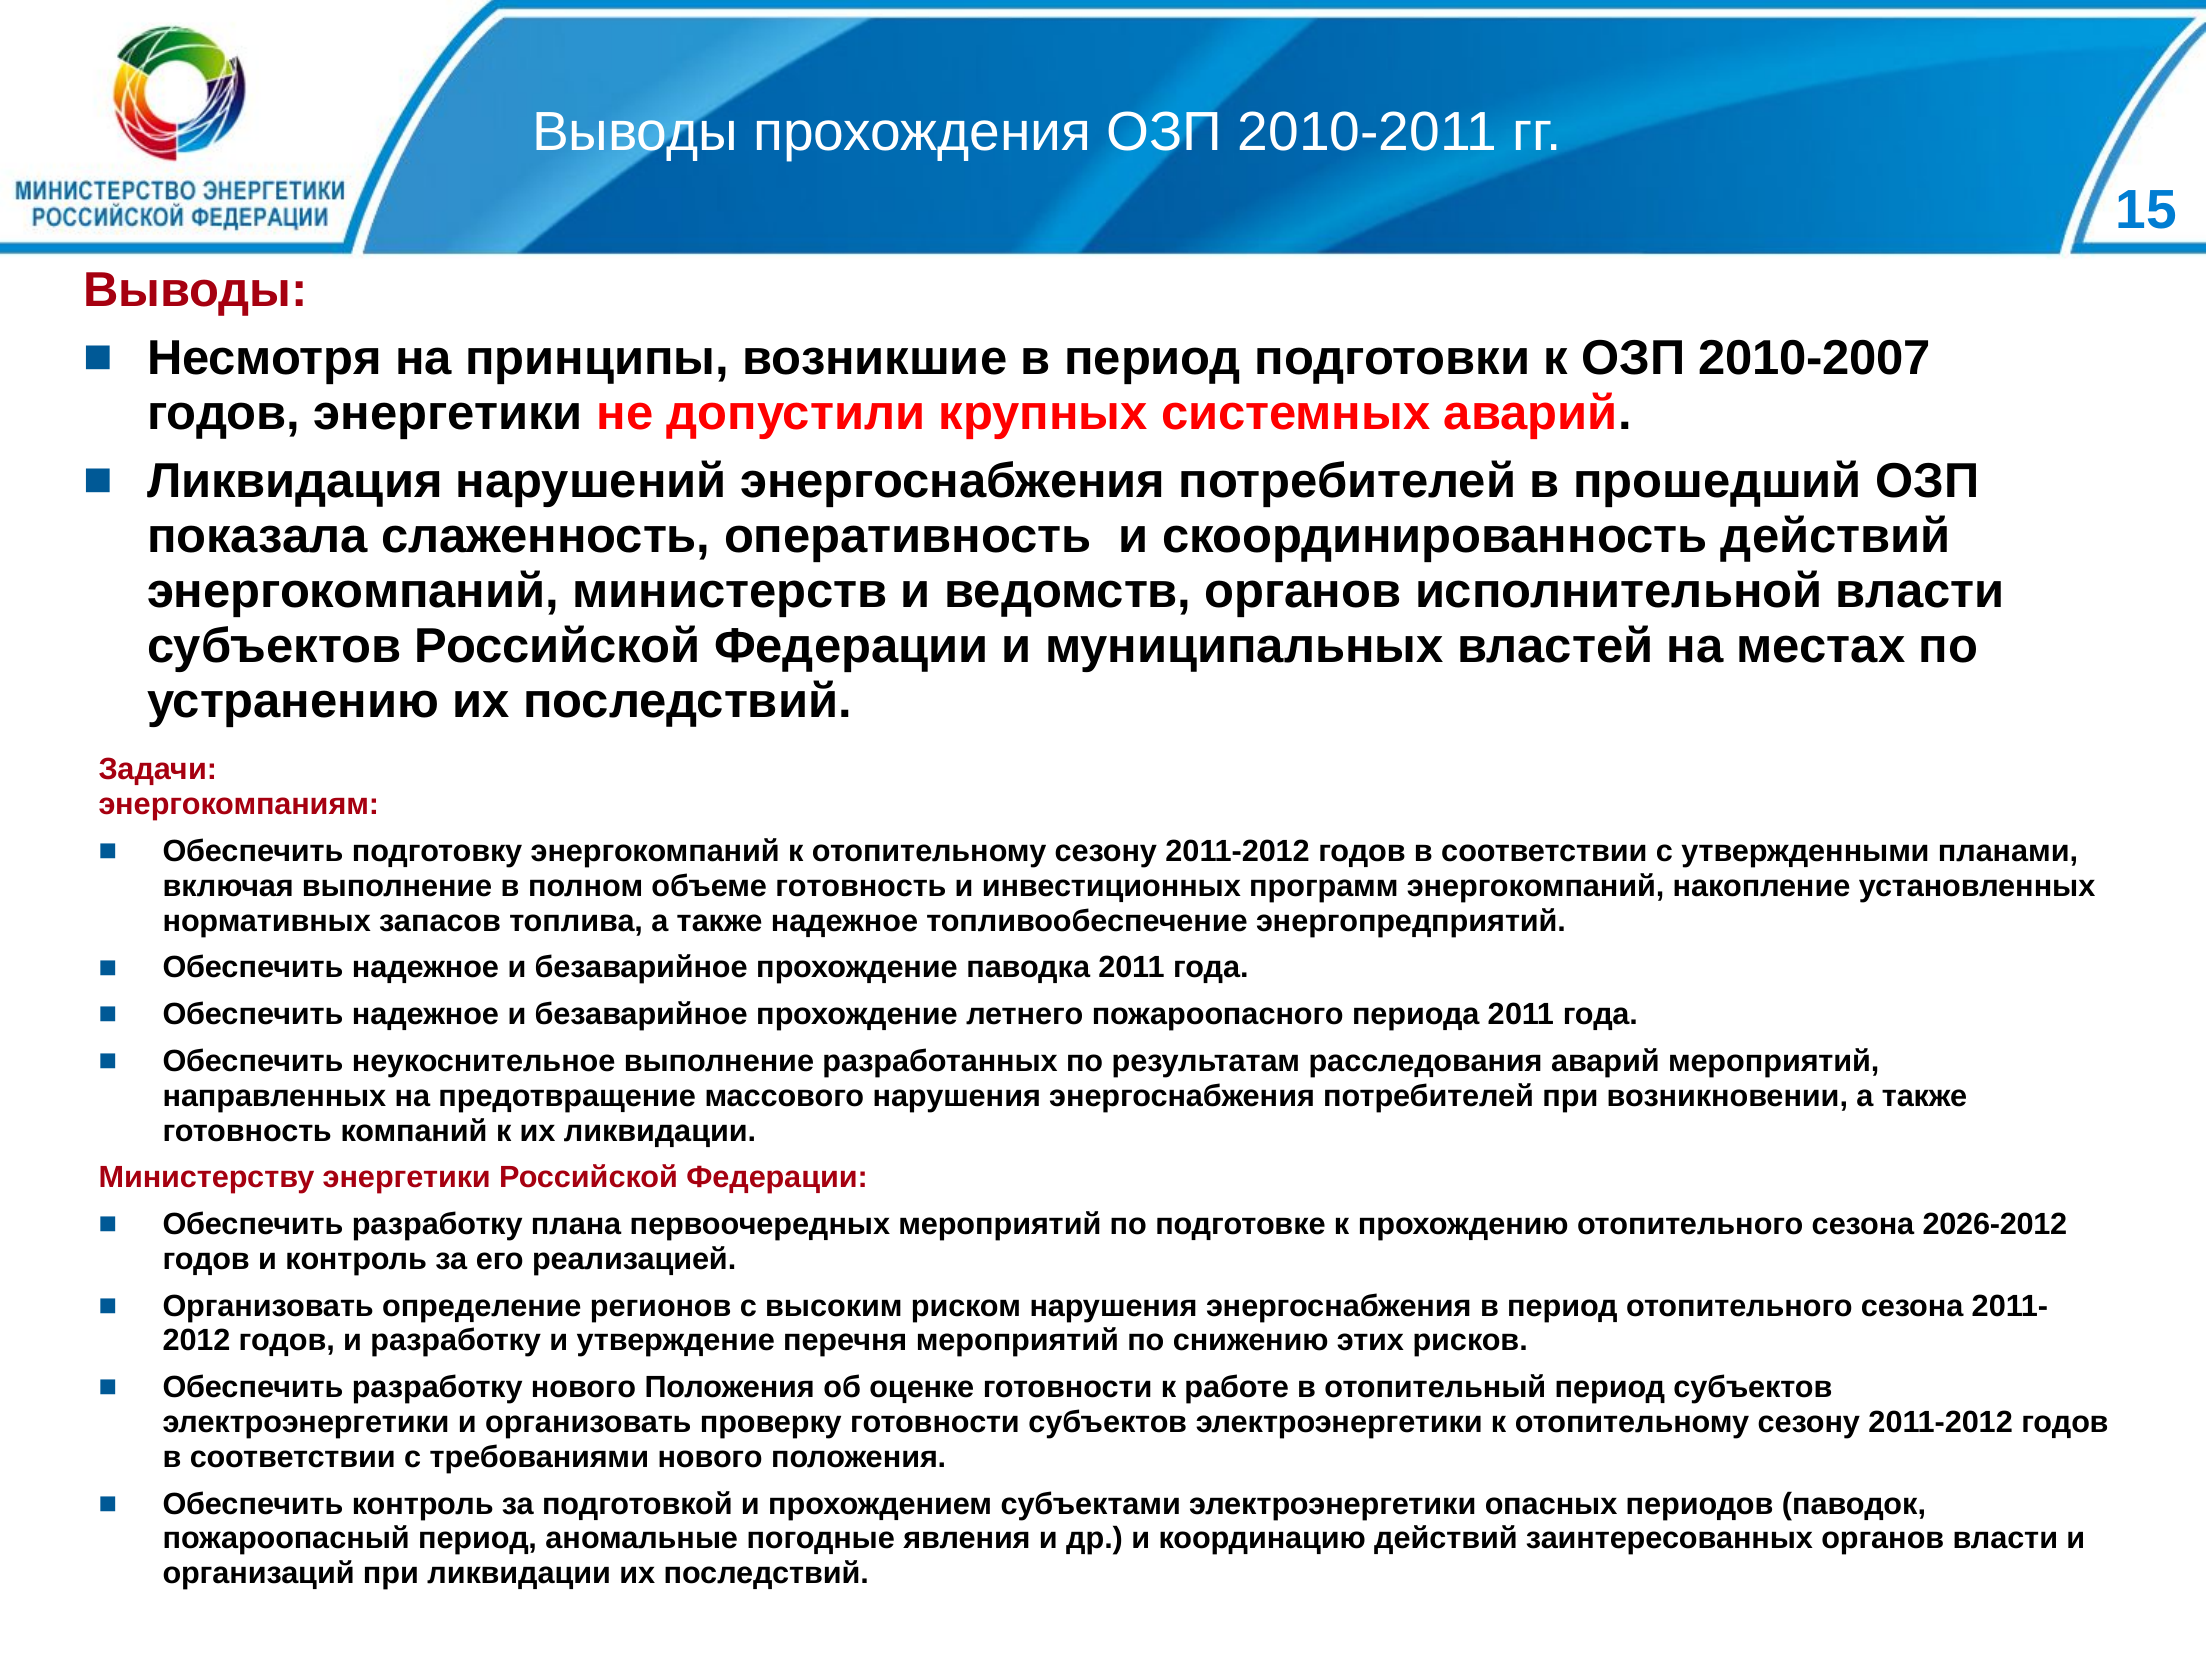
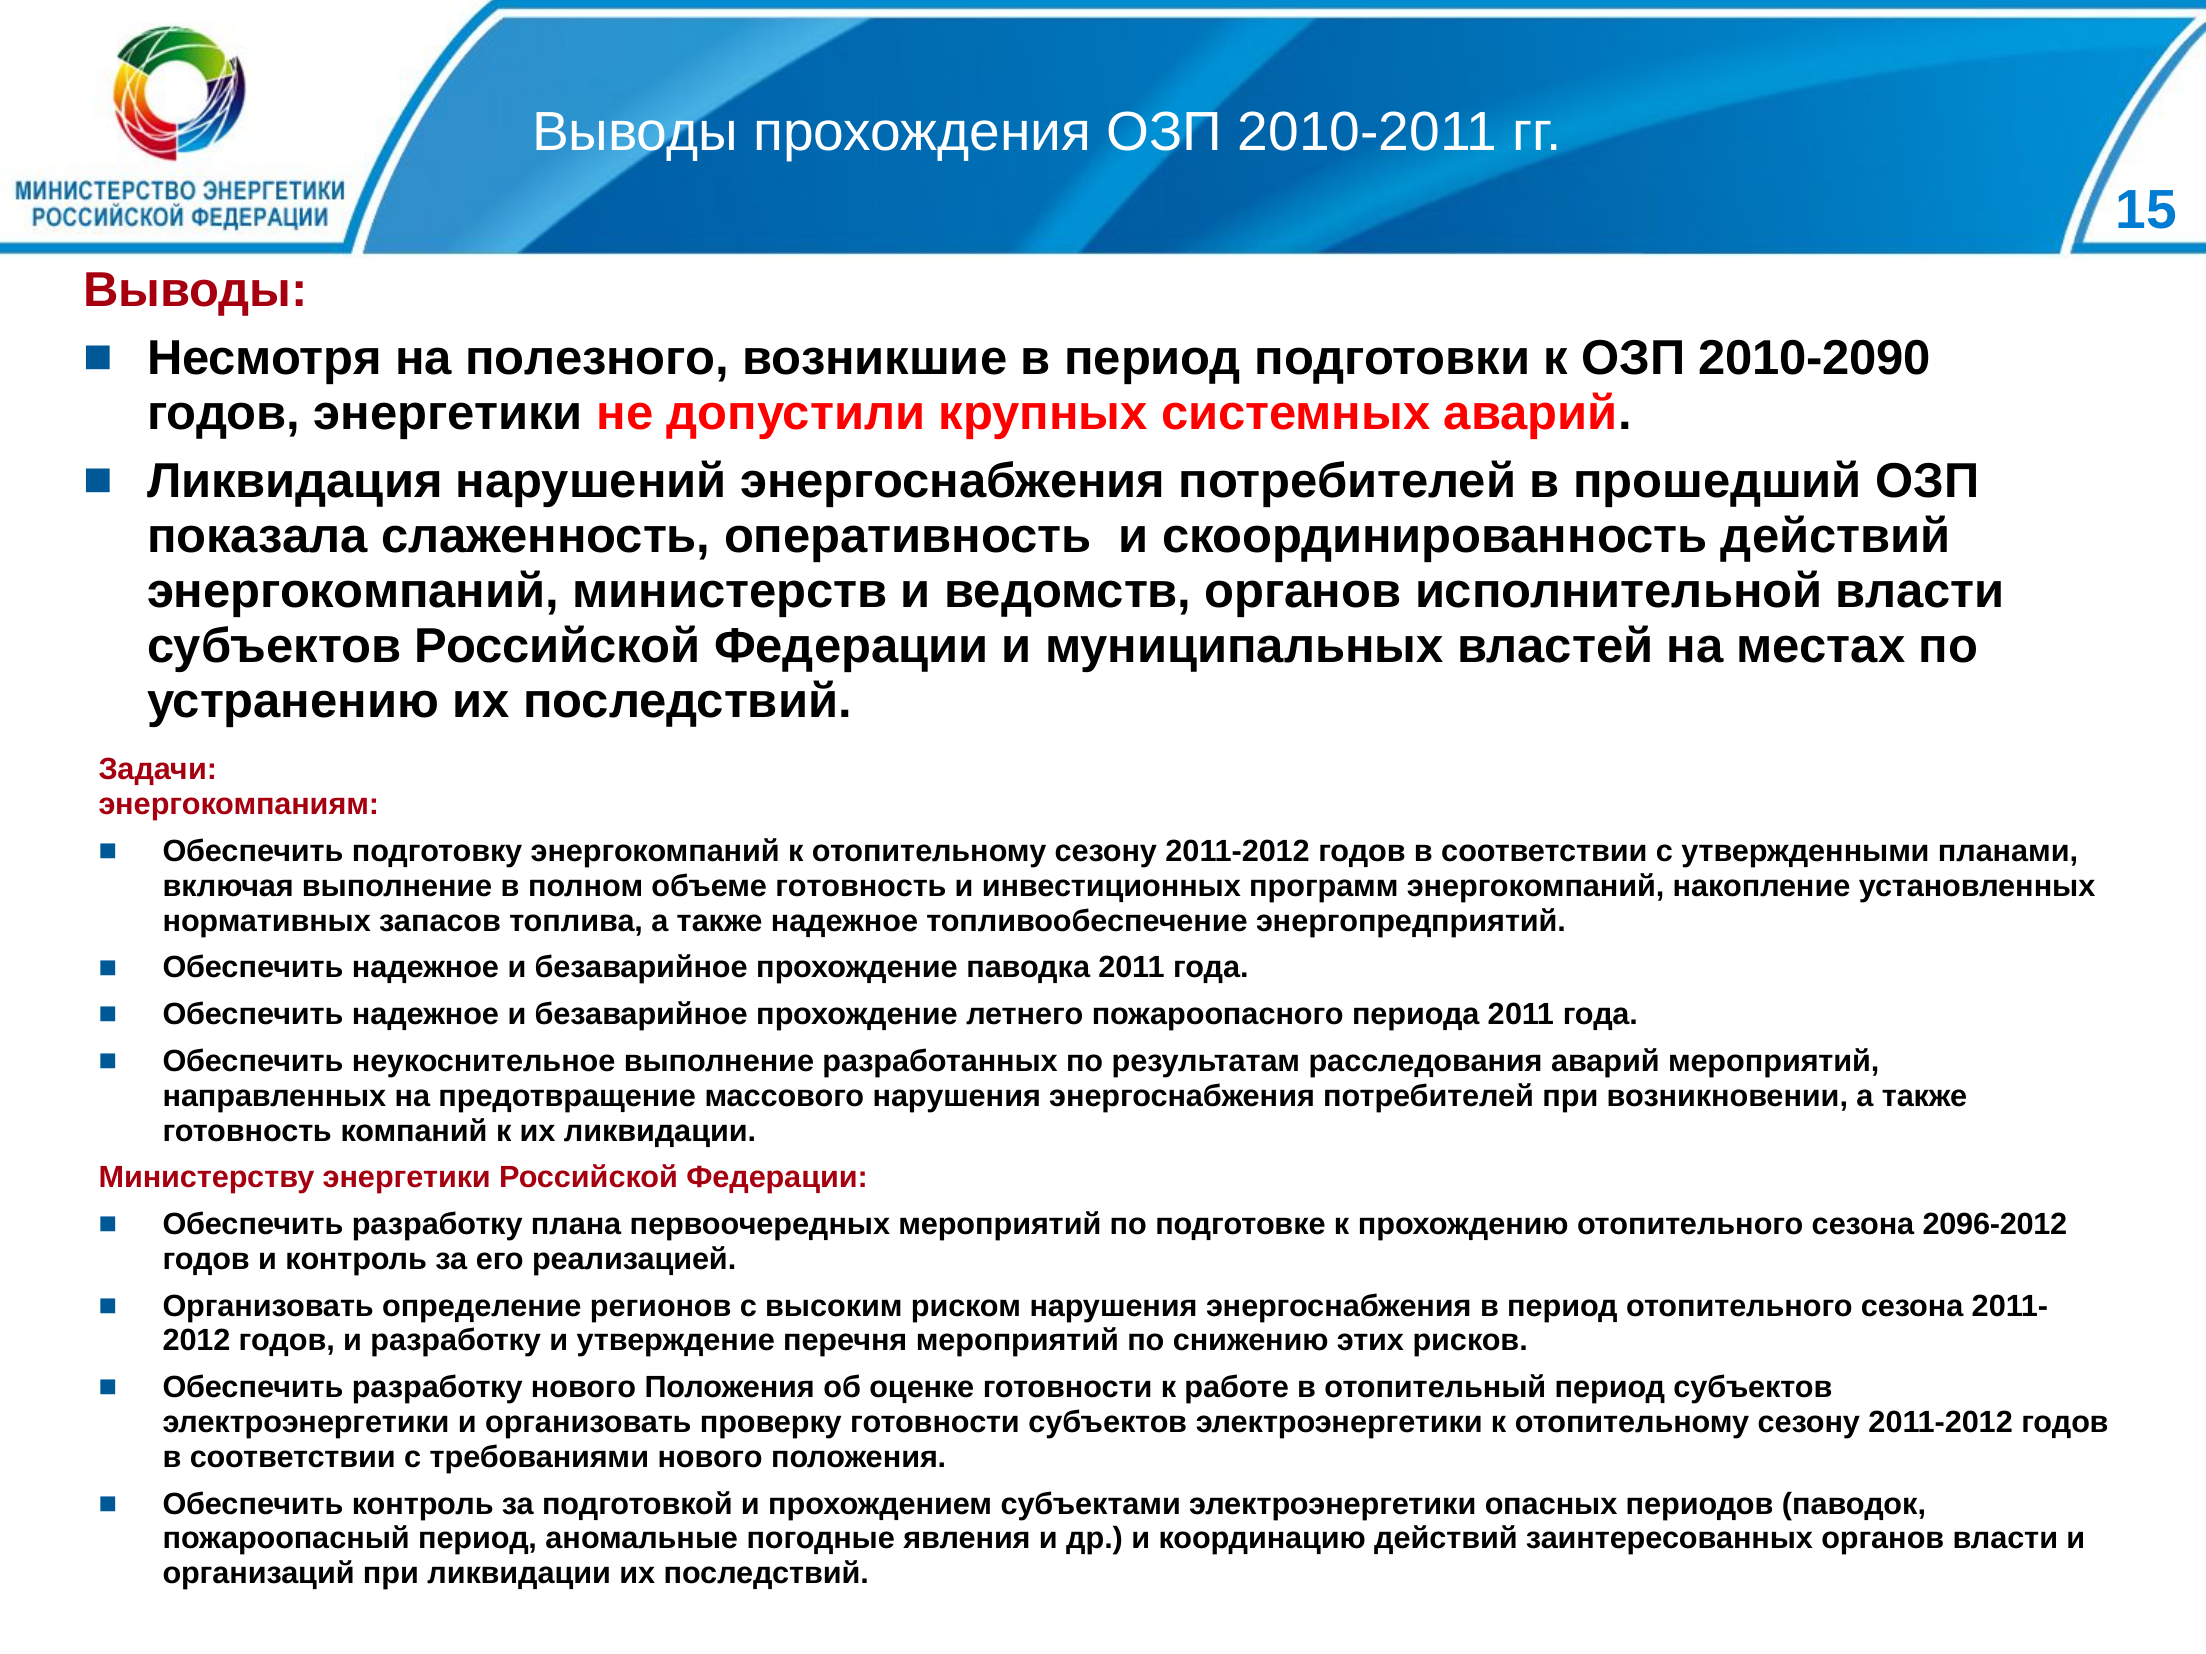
принципы: принципы -> полезного (597, 358)
2010-2007: 2010-2007 -> 2010-2090 (1815, 358)
2026-2012: 2026-2012 -> 2096-2012 (1995, 1225)
